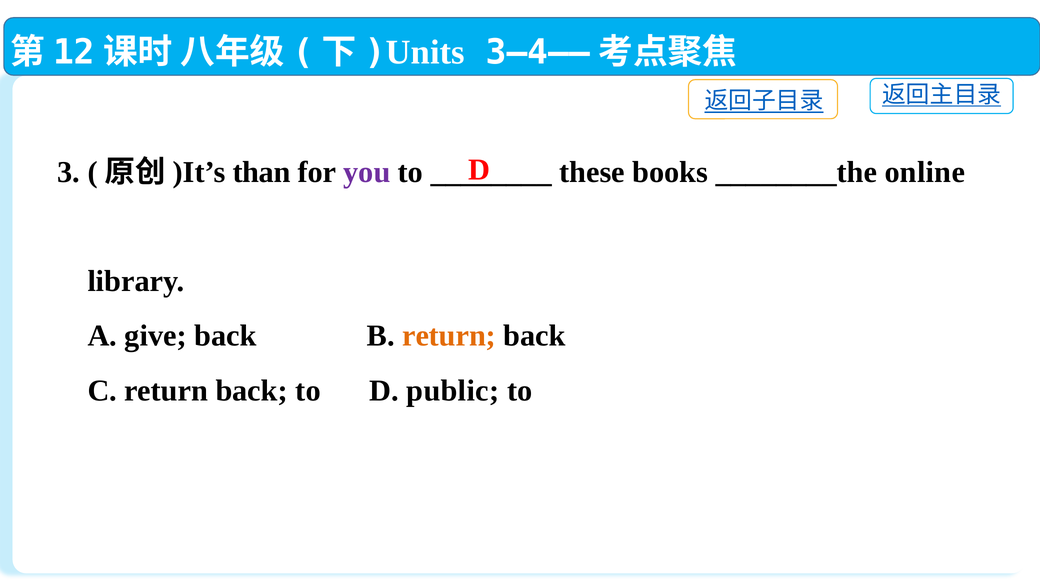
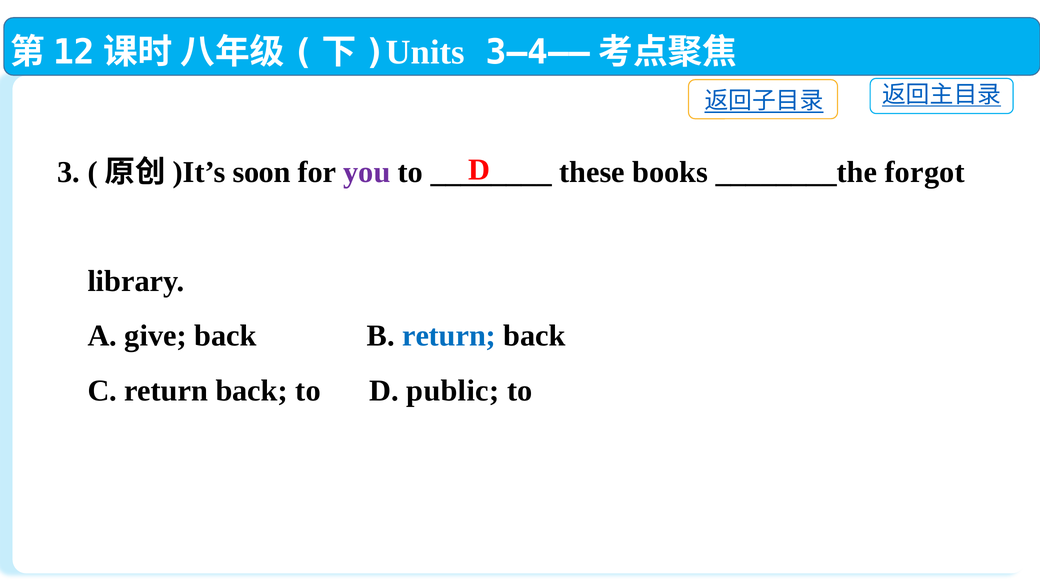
than: than -> soon (262, 172)
online: online -> forgot (925, 172)
return colour: orange -> blue (449, 336)
